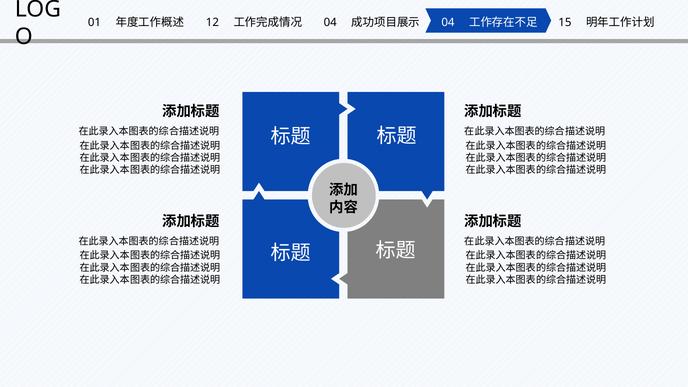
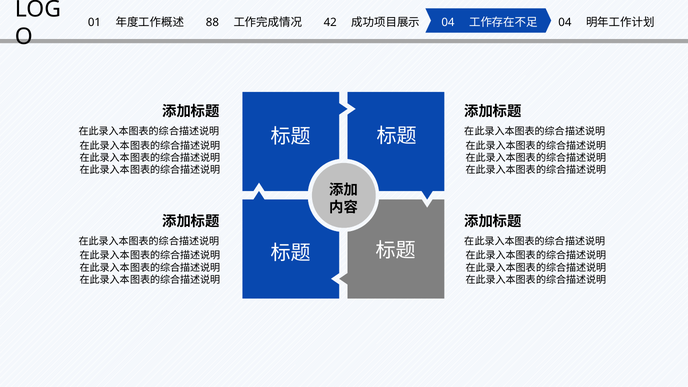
12: 12 -> 88 (212, 22)
04: 04 -> 42 (330, 22)
15: 15 -> 04 (565, 22)
